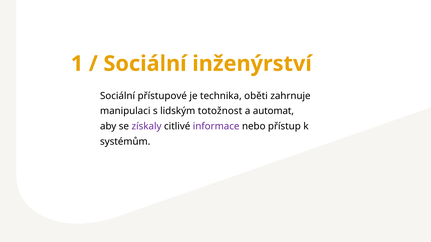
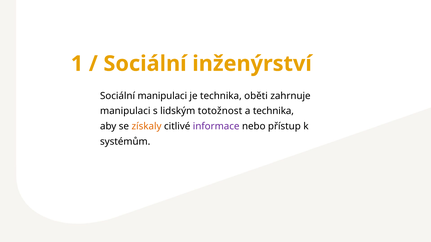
Sociální přístupové: přístupové -> manipulaci (162, 96)
a automat: automat -> technika (273, 111)
získaly colour: purple -> orange (147, 126)
